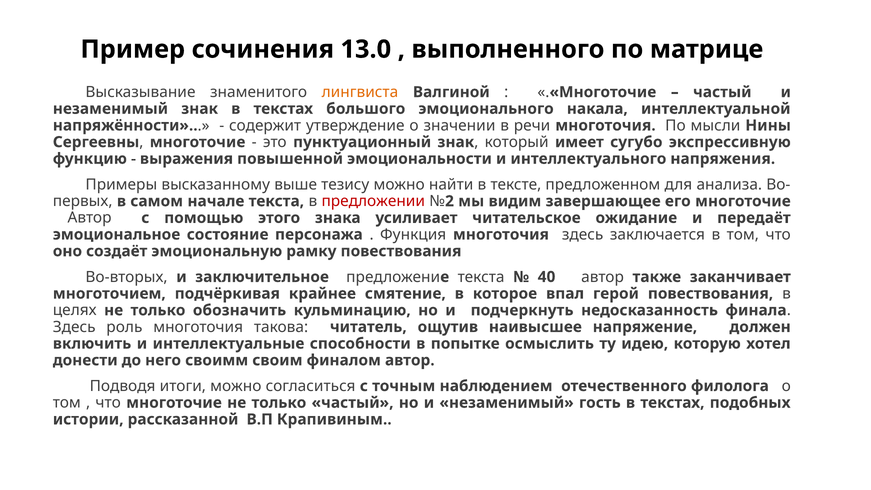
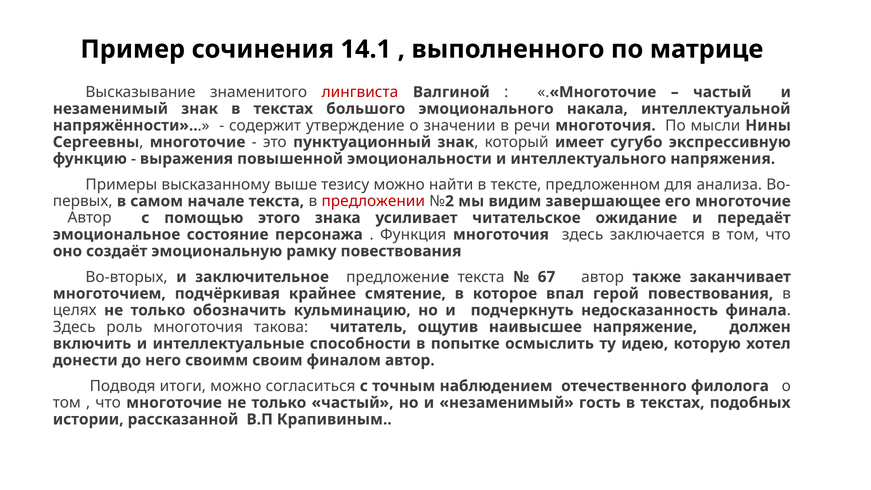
13.0: 13.0 -> 14.1 (366, 49)
лингвиста colour: orange -> red (360, 92)
40: 40 -> 67 (547, 277)
